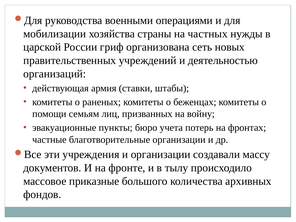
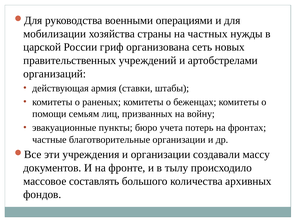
деятельностью: деятельностью -> артобстрелами (223, 60)
приказные: приказные -> составлять (94, 181)
